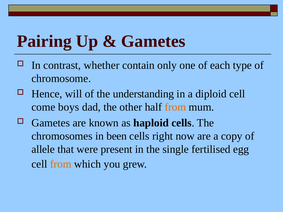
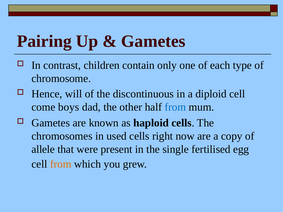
whether: whether -> children (102, 65)
understanding: understanding -> discontinuous (143, 94)
from colour: orange -> blue (175, 107)
been: been -> used (117, 136)
